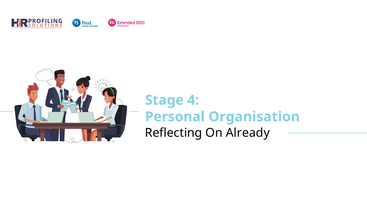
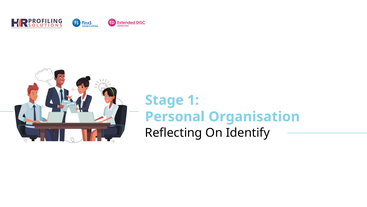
4: 4 -> 1 (193, 100)
Already: Already -> Identify (248, 133)
